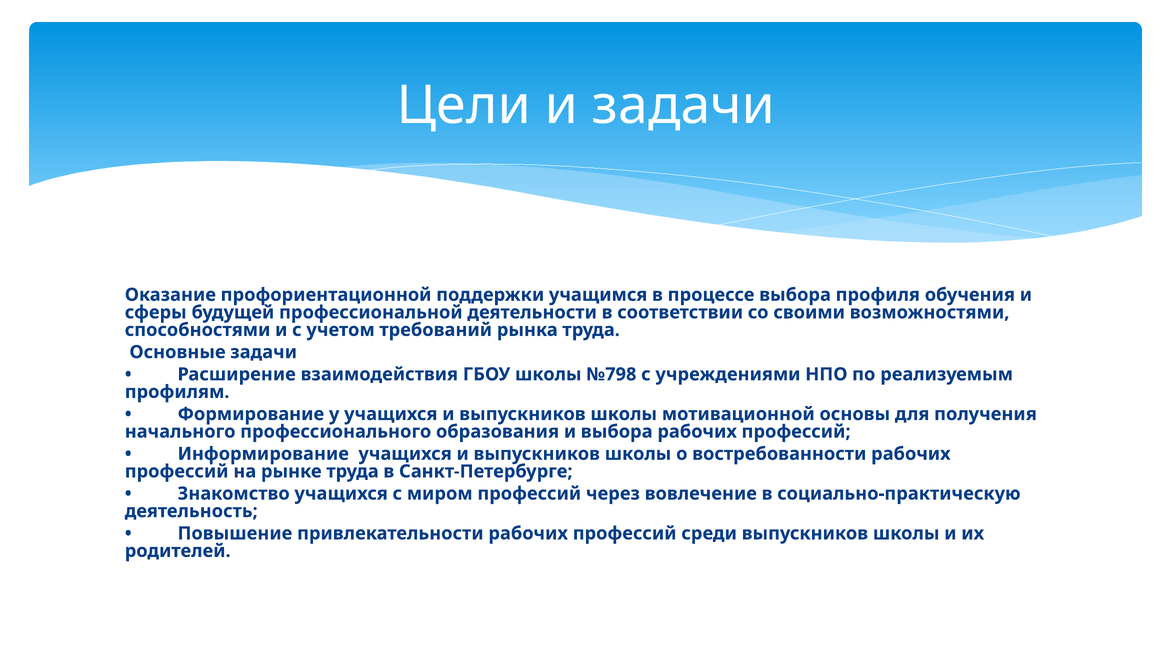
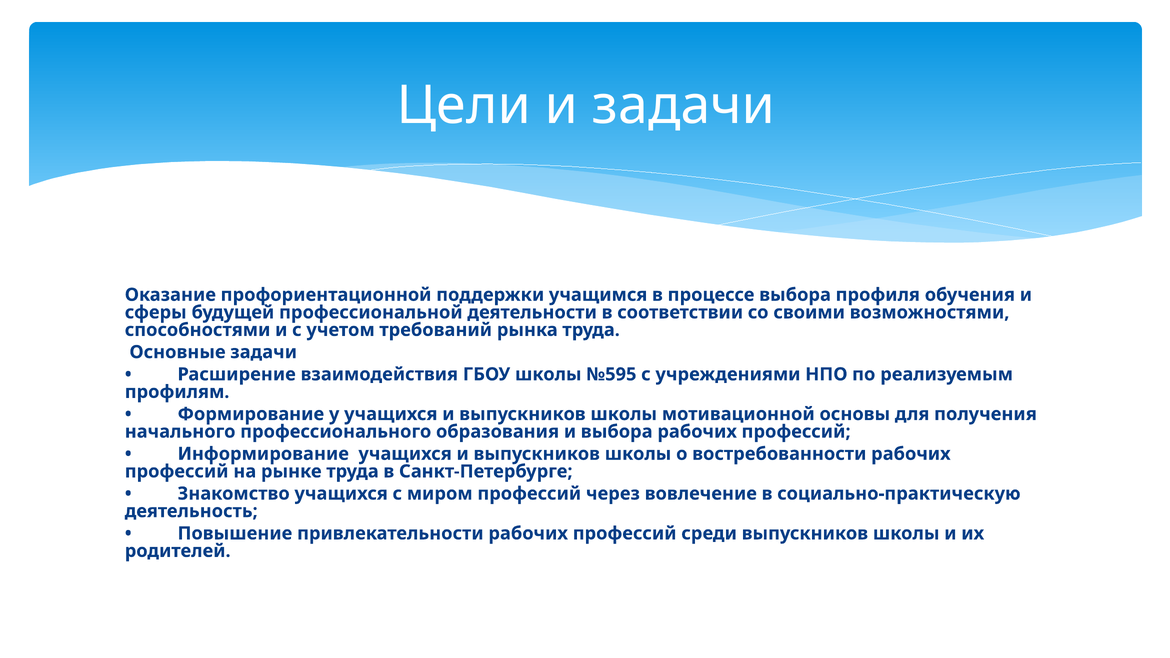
№798: №798 -> №595 (611, 374)
